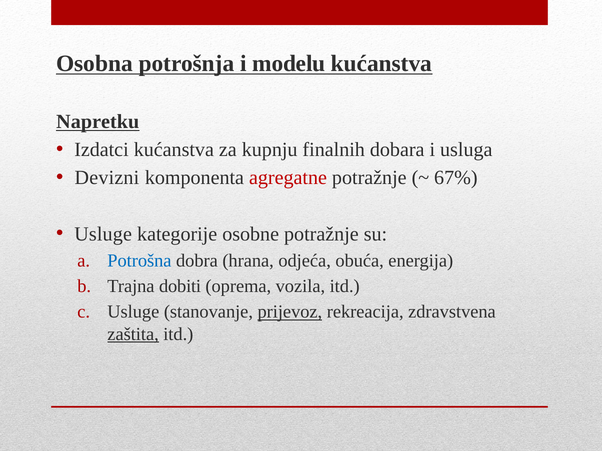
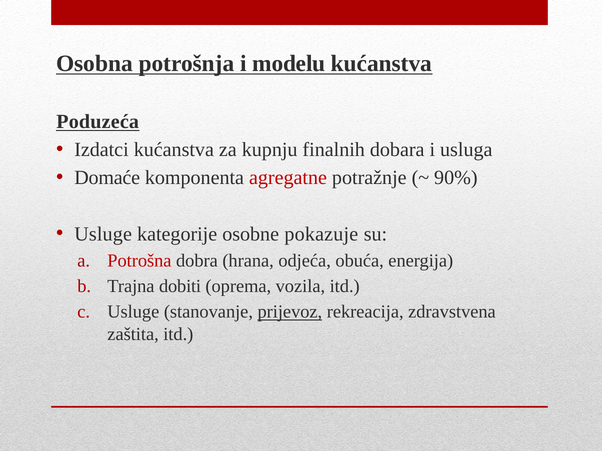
Napretku: Napretku -> Poduzeća (98, 122)
Devizni: Devizni -> Domaće (107, 178)
67%: 67% -> 90% (456, 178)
osobne potražnje: potražnje -> pokazuje (321, 234)
Potrošna colour: blue -> red (139, 261)
zaštita underline: present -> none (133, 334)
